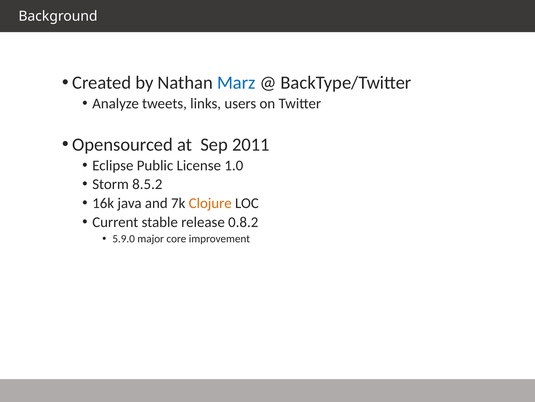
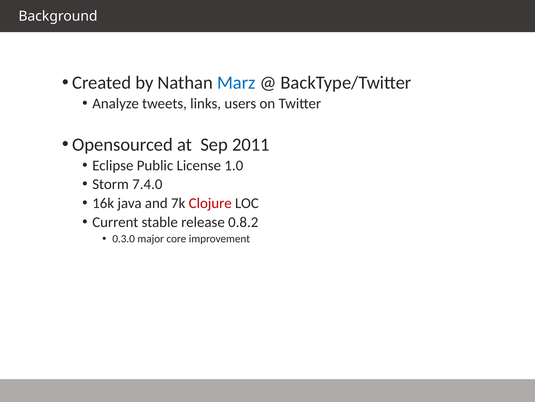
8.5.2: 8.5.2 -> 7.4.0 (147, 184)
Clojure colour: orange -> red (210, 203)
5.9.0: 5.9.0 -> 0.3.0 (124, 239)
